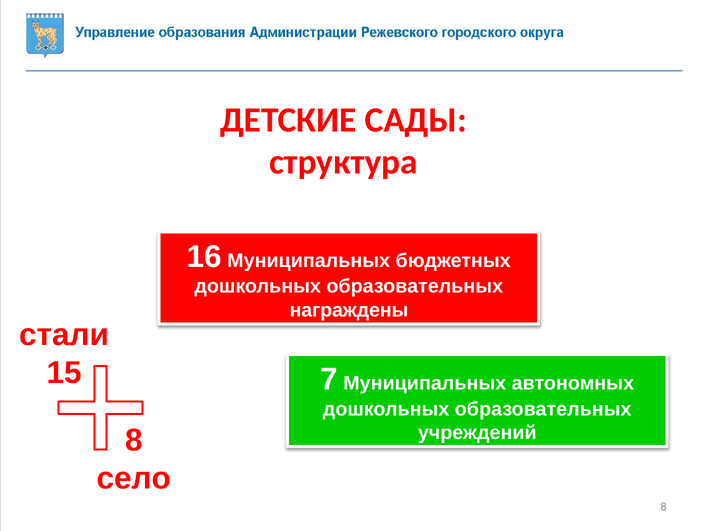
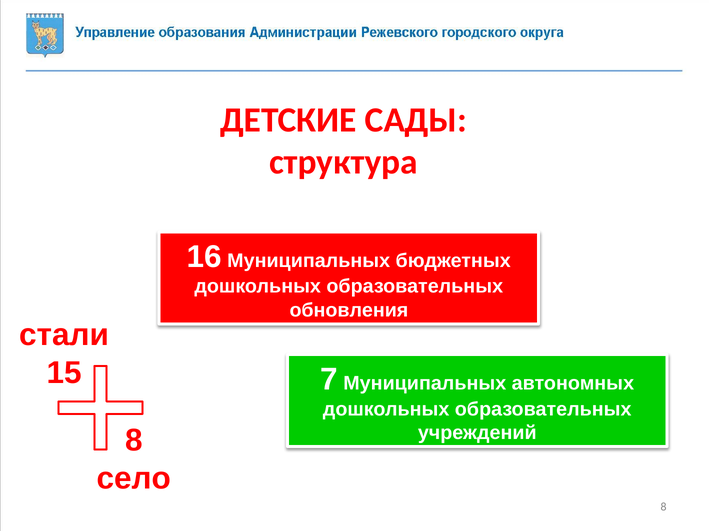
награждены: награждены -> обновления (349, 311)
